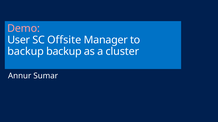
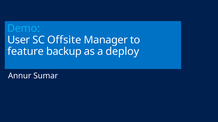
Demo colour: pink -> light blue (24, 29)
backup: backup -> feature (26, 52)
cluster: cluster -> deploy (122, 52)
